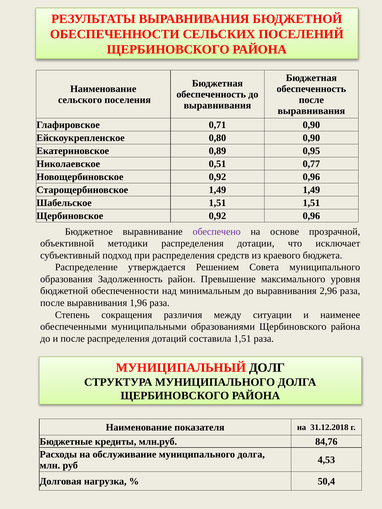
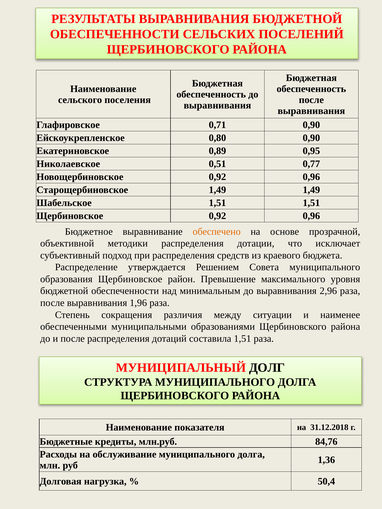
обеспечено colour: purple -> orange (217, 232)
образования Задолженность: Задолженность -> Щербиновское (130, 279)
4,53: 4,53 -> 1,36 (326, 460)
